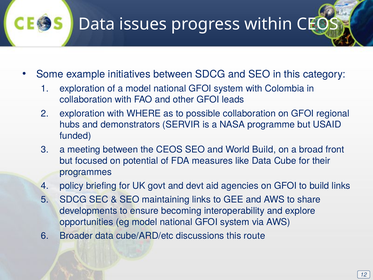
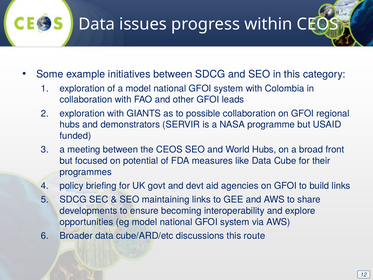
WHERE: WHERE -> GIANTS (144, 113)
World Build: Build -> Hubs (264, 150)
